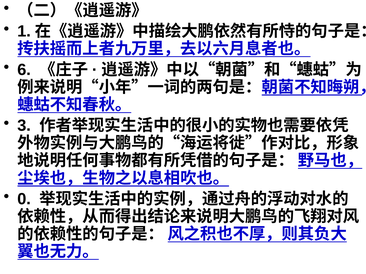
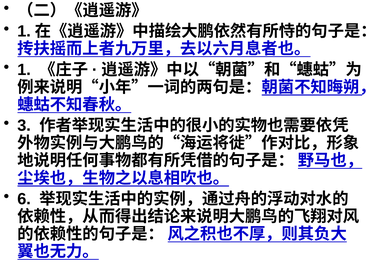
6: 6 -> 1 (24, 70)
0: 0 -> 6 (24, 199)
